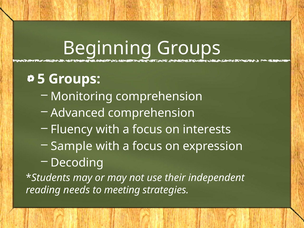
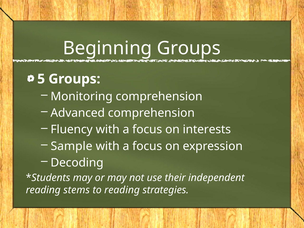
needs: needs -> stems (77, 190)
to meeting: meeting -> reading (122, 190)
